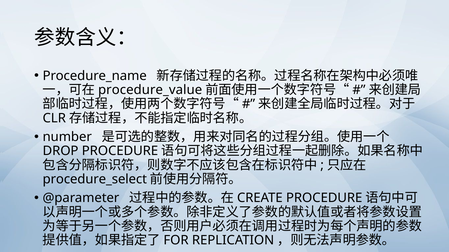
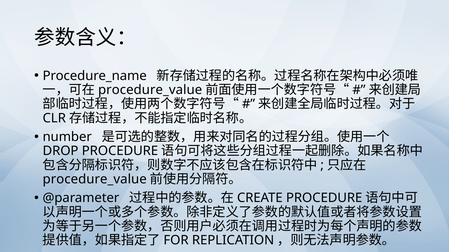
procedure_select: procedure_select -> procedure_value (95, 180)
